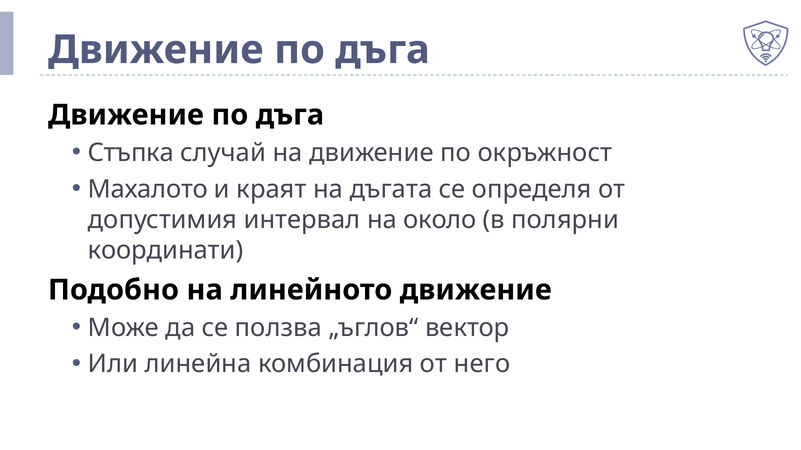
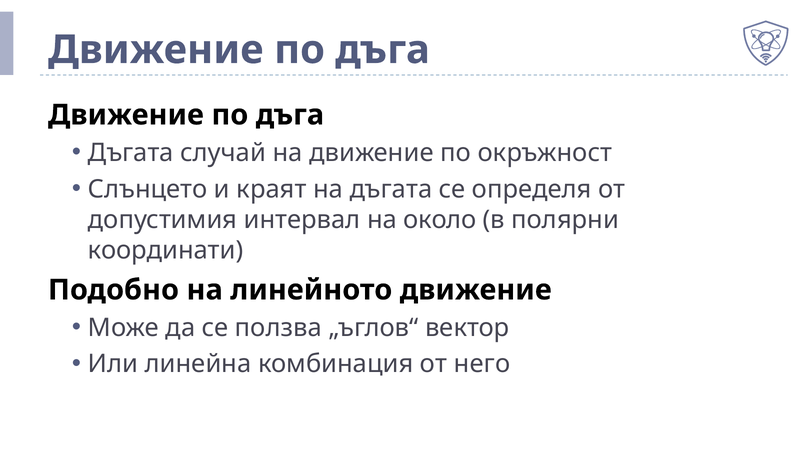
Стъпка: Стъпка -> Дъгата (131, 153)
Махалото: Махалото -> Слънцето (148, 189)
